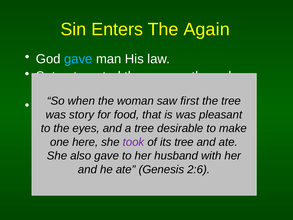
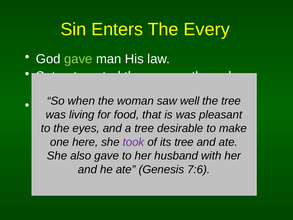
Again: Again -> Every (207, 29)
gave colour: light blue -> light green (78, 59)
first: first -> well (190, 101)
story: story -> living (82, 115)
2:6: 2:6 -> 7:6 (199, 169)
